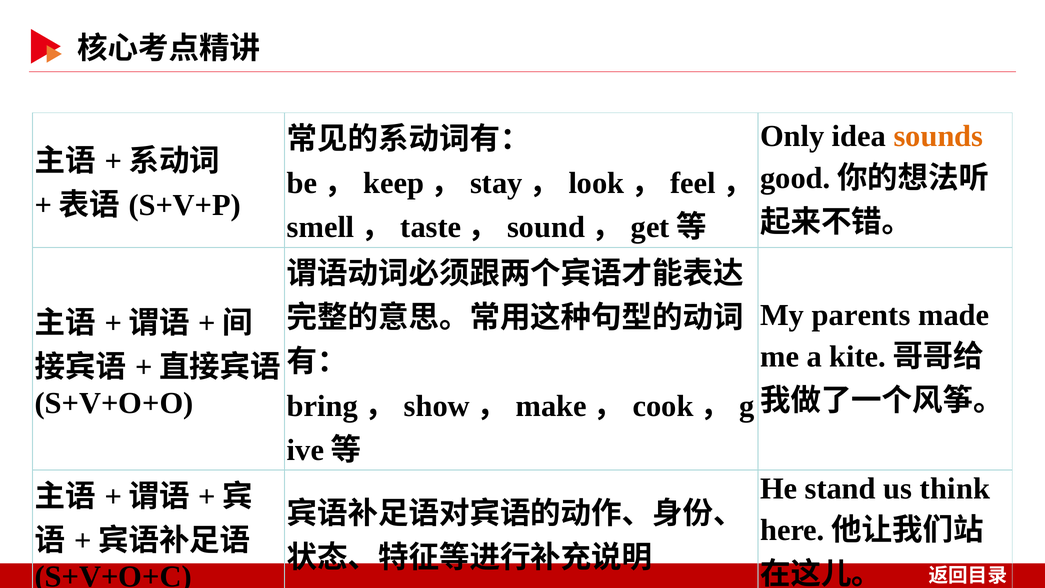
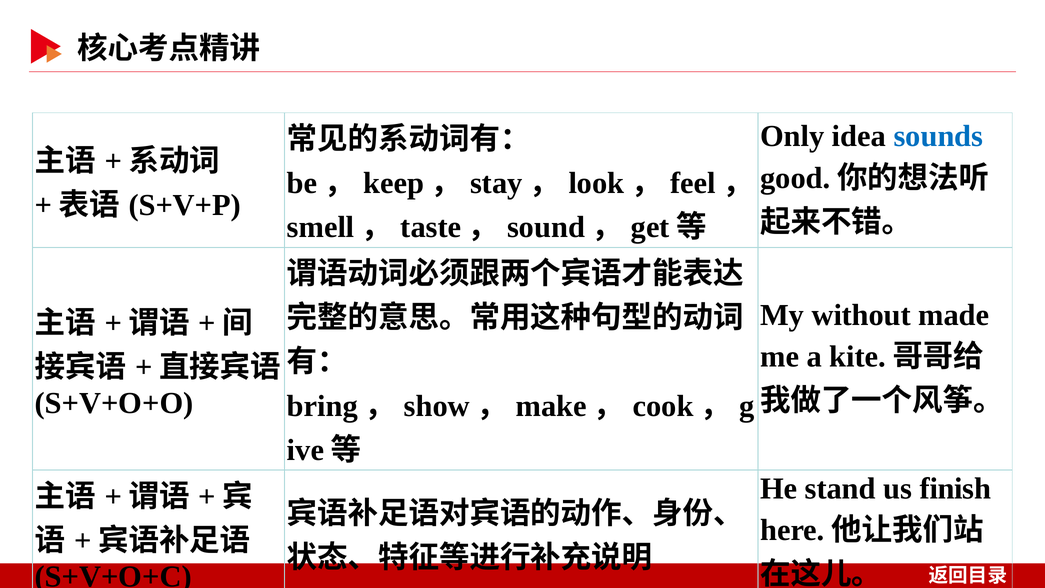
sounds colour: orange -> blue (938, 136)
parents: parents -> without (861, 315)
think: think -> finish (955, 488)
